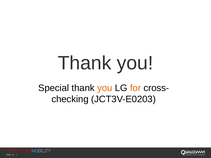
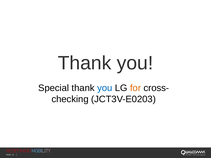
you colour: orange -> blue (105, 88)
